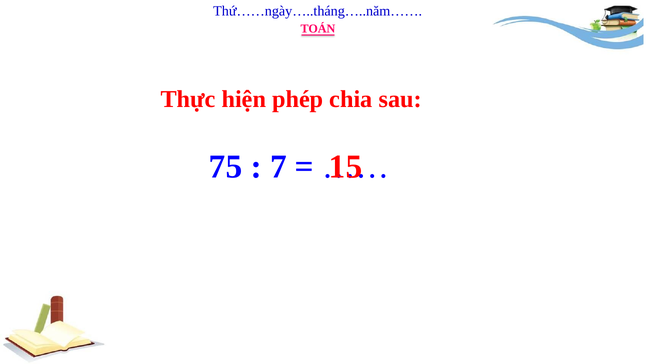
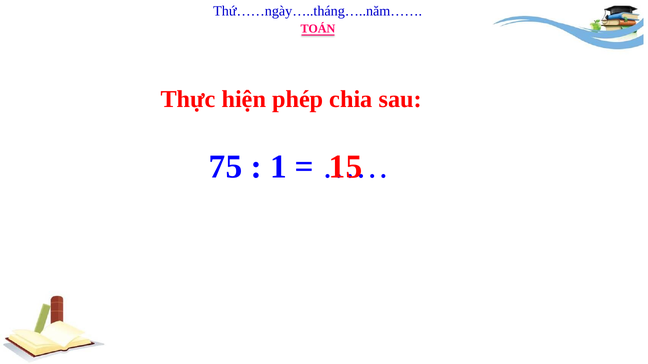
7: 7 -> 1 (278, 167)
